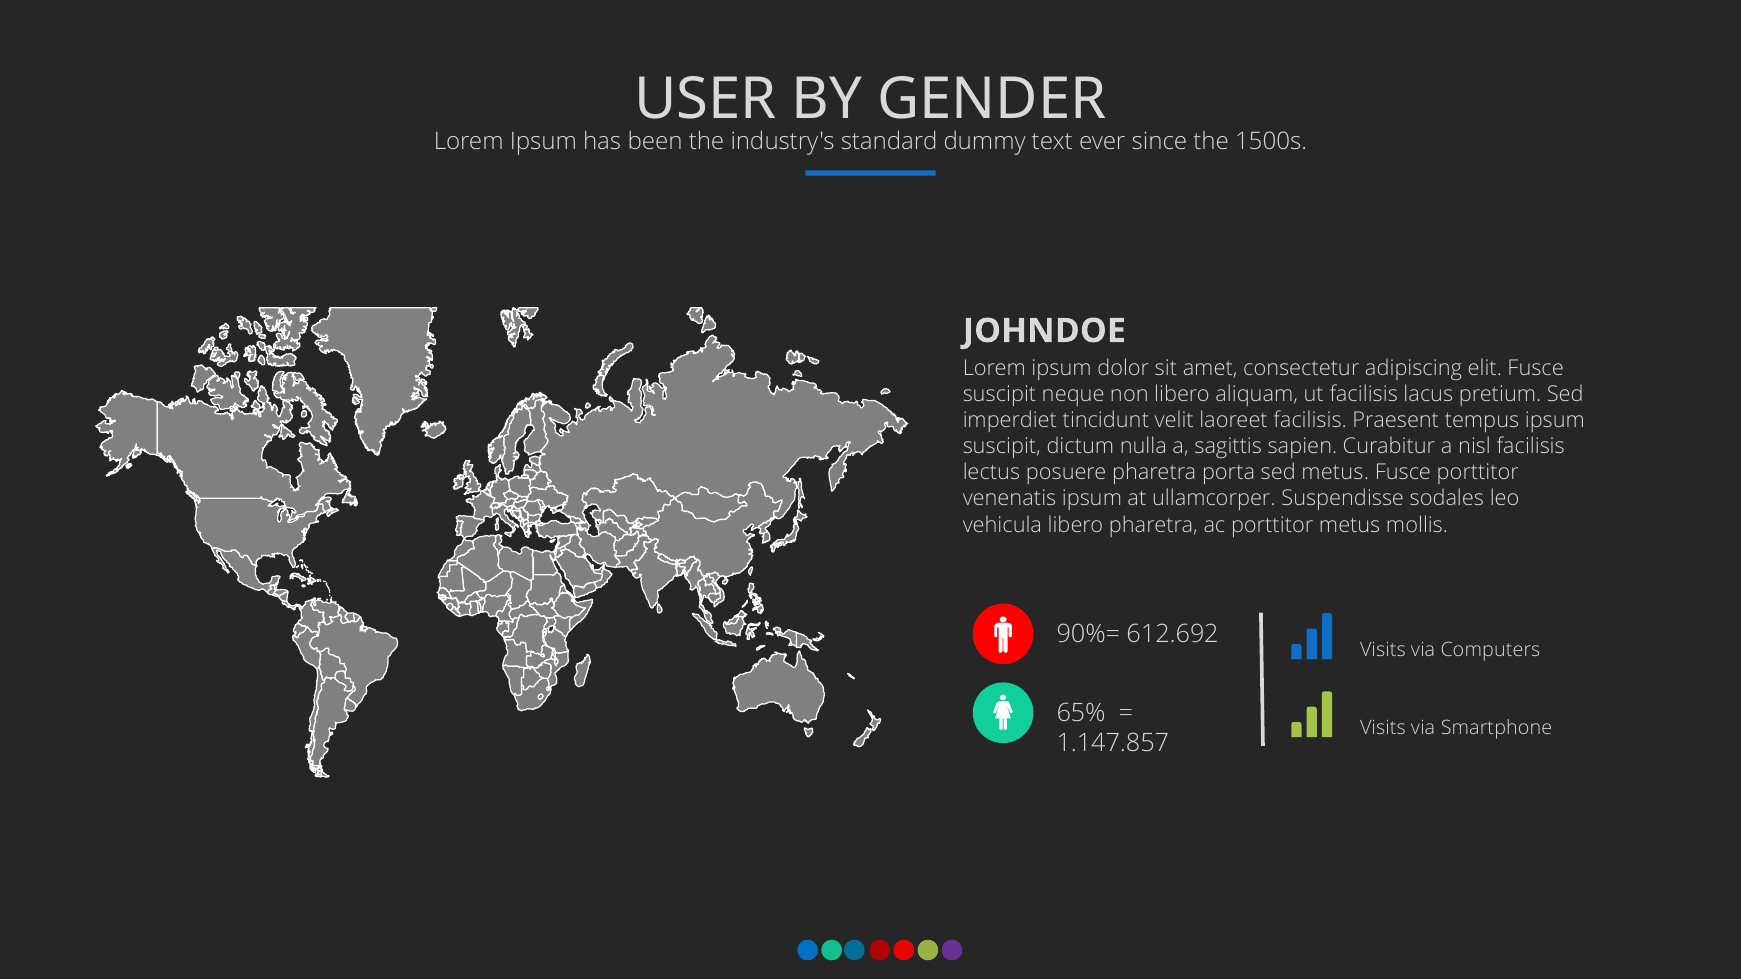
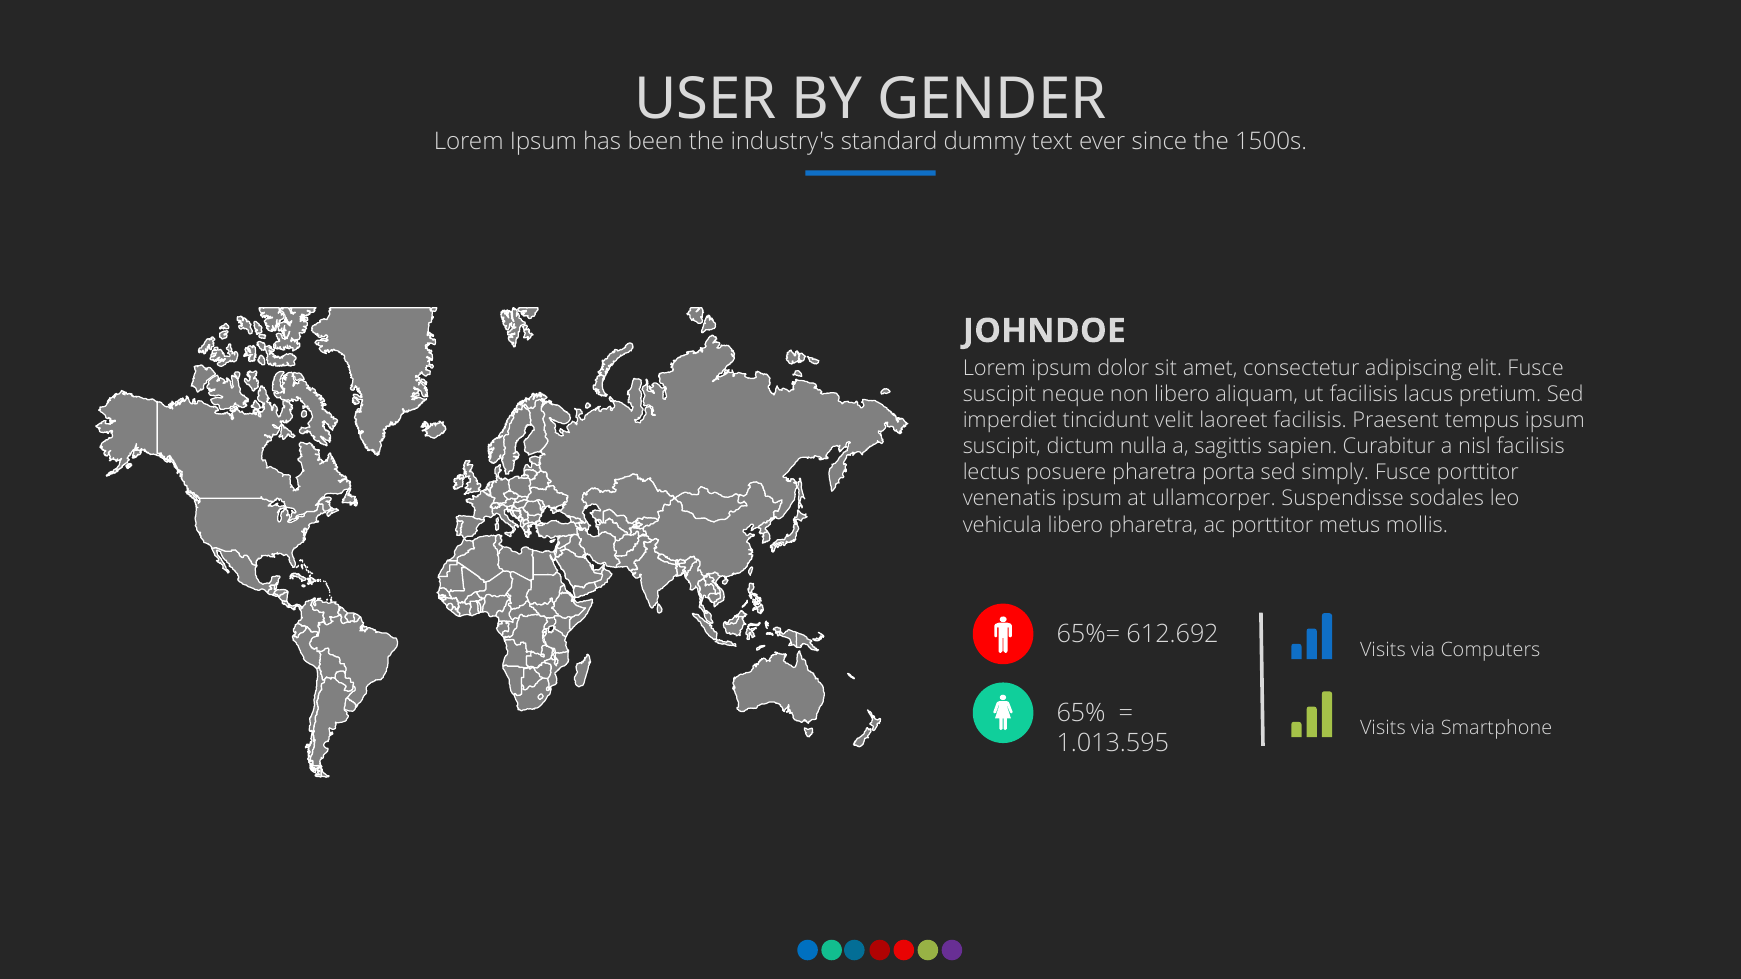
sed metus: metus -> simply (1335, 473)
90%=: 90%= -> 65%= (1088, 634)
1.147.857: 1.147.857 -> 1.013.595 (1113, 744)
